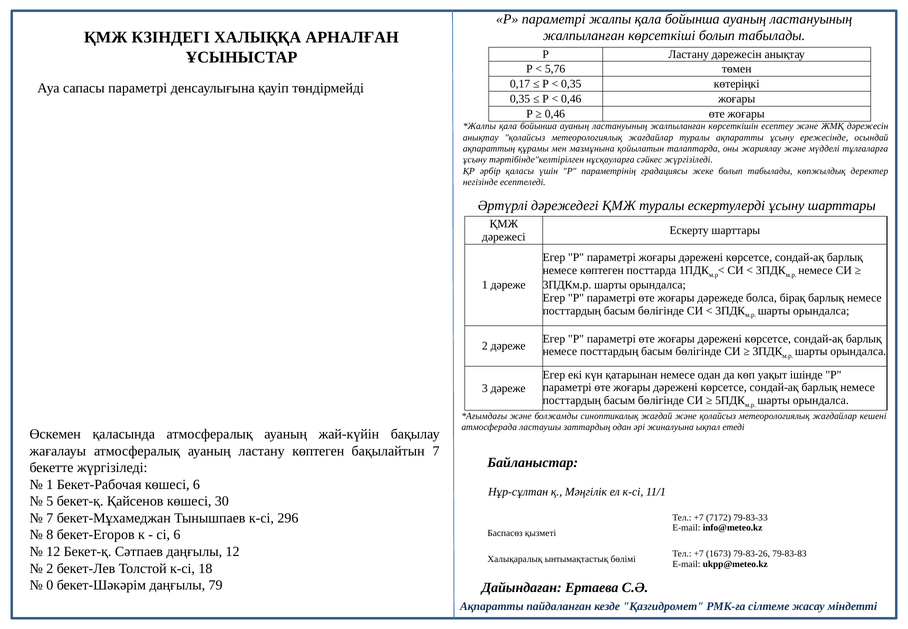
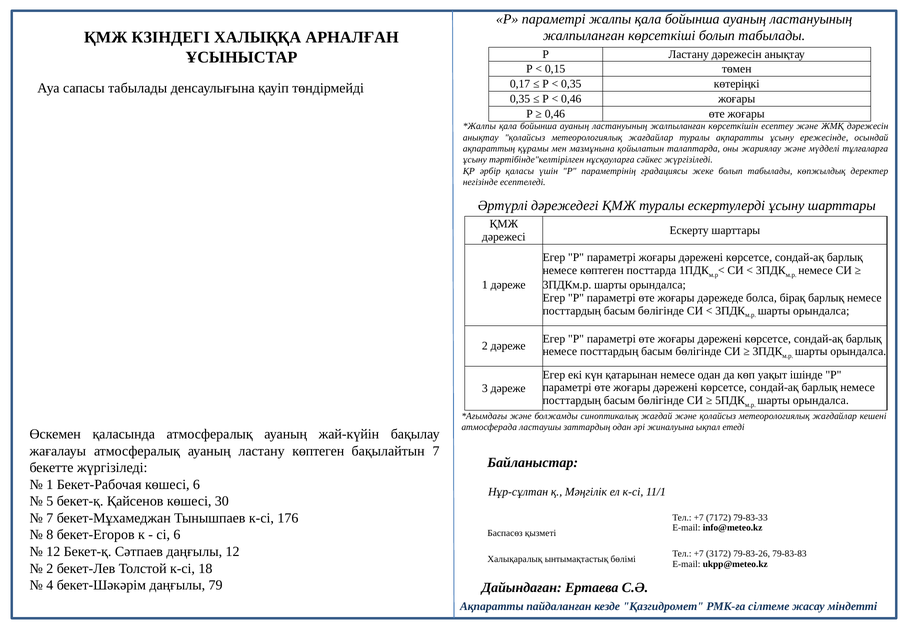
5,76: 5,76 -> 0,15 (555, 69)
сапасы параметрі: параметрі -> табылады (138, 88)
296: 296 -> 176 (288, 518)
1673: 1673 -> 3172 (718, 554)
0: 0 -> 4 (50, 585)
